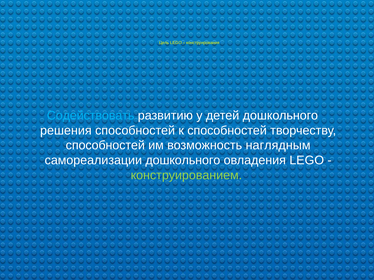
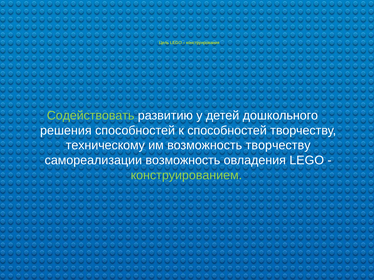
Содействовать colour: light blue -> light green (91, 116)
способностей: способностей -> техническому (105, 146)
возможность наглядным: наглядным -> творчеству (278, 146)
самореализации дошкольного: дошкольного -> возможность (183, 161)
